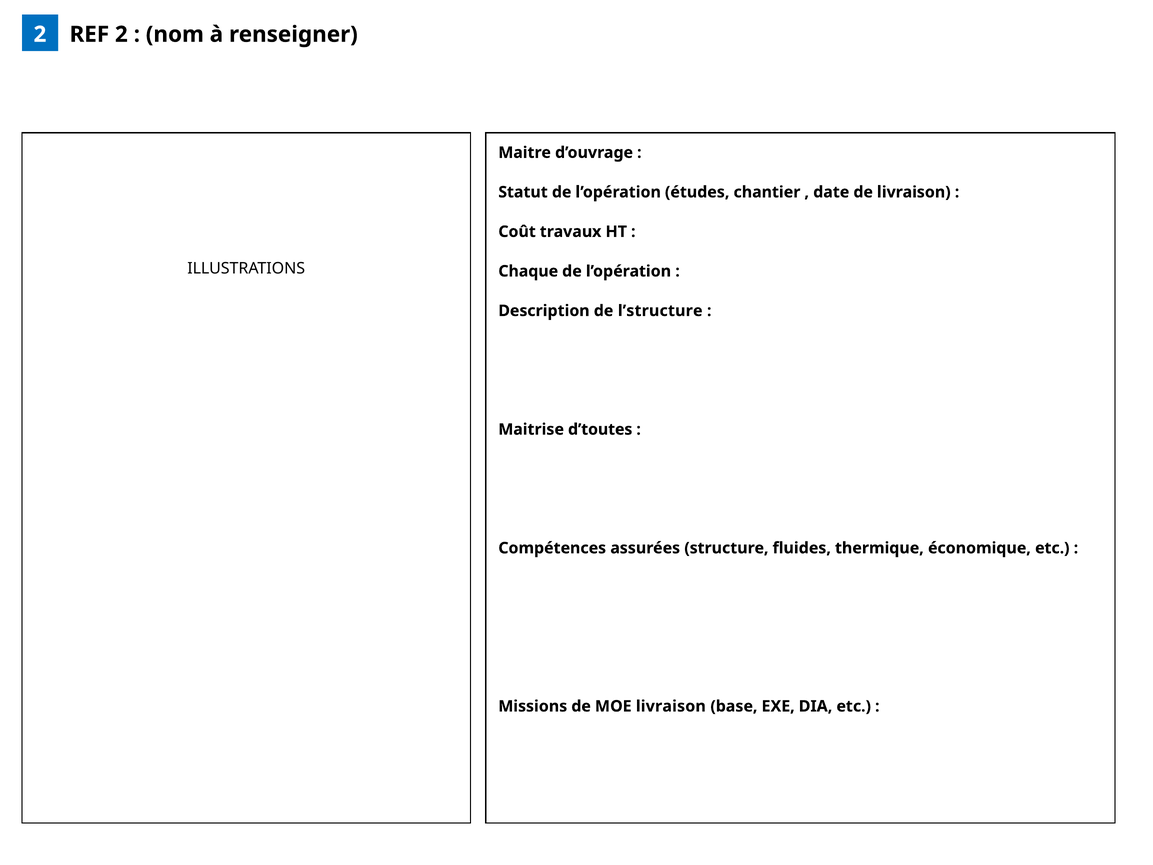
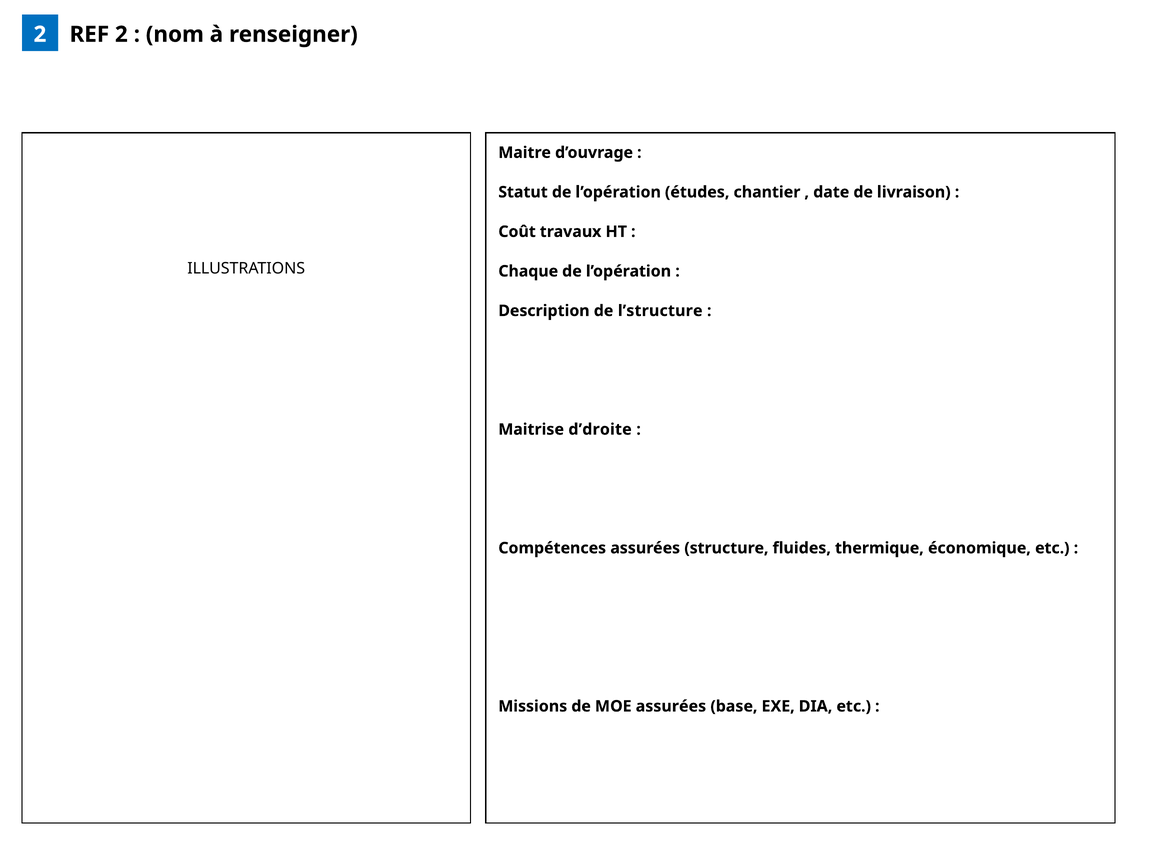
d’toutes: d’toutes -> d’droite (600, 429)
MOE livraison: livraison -> assurées (671, 706)
